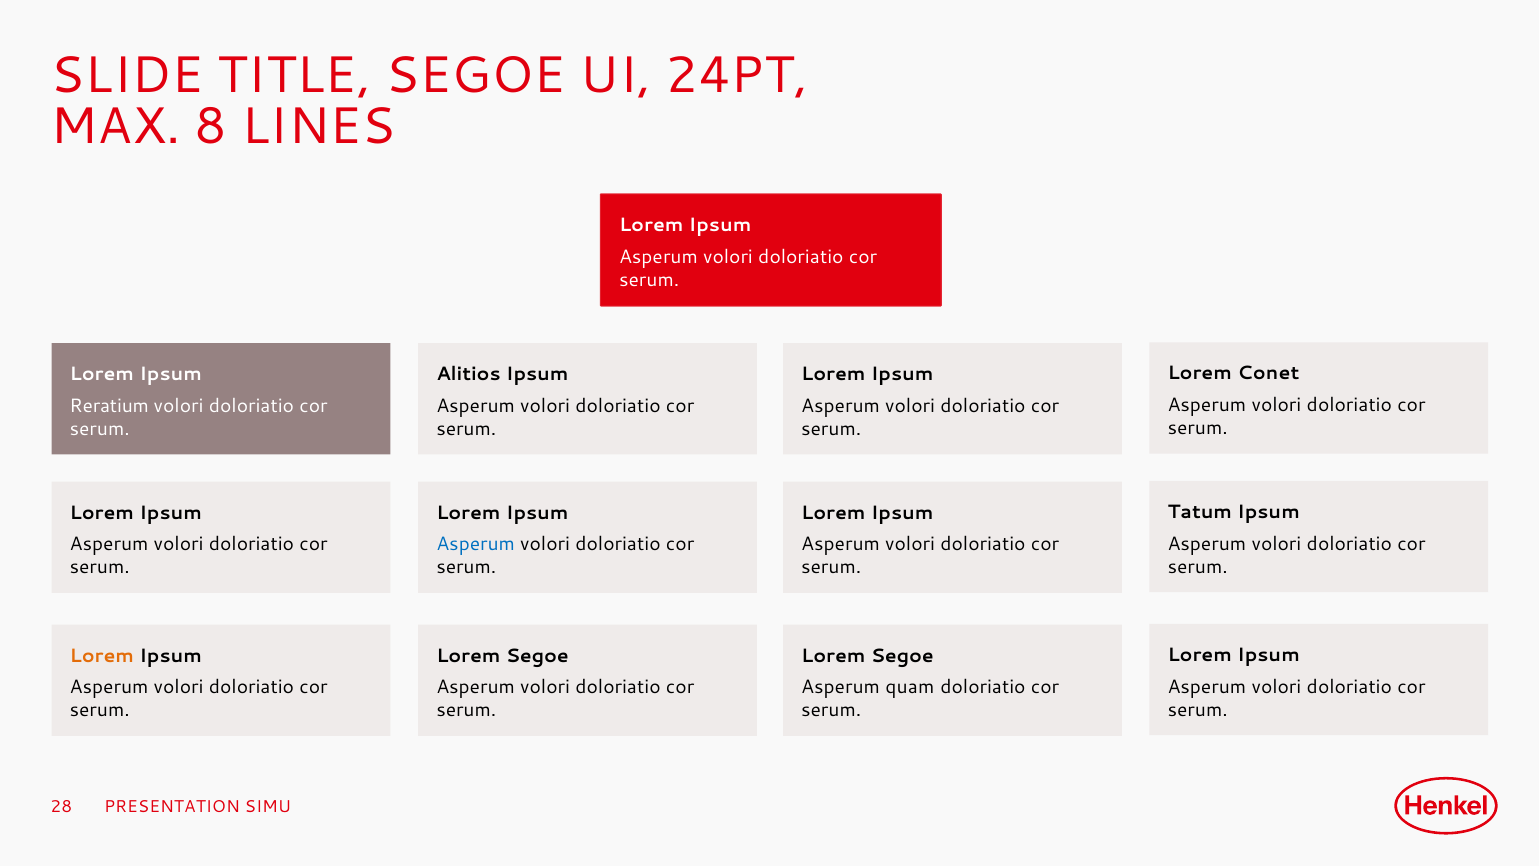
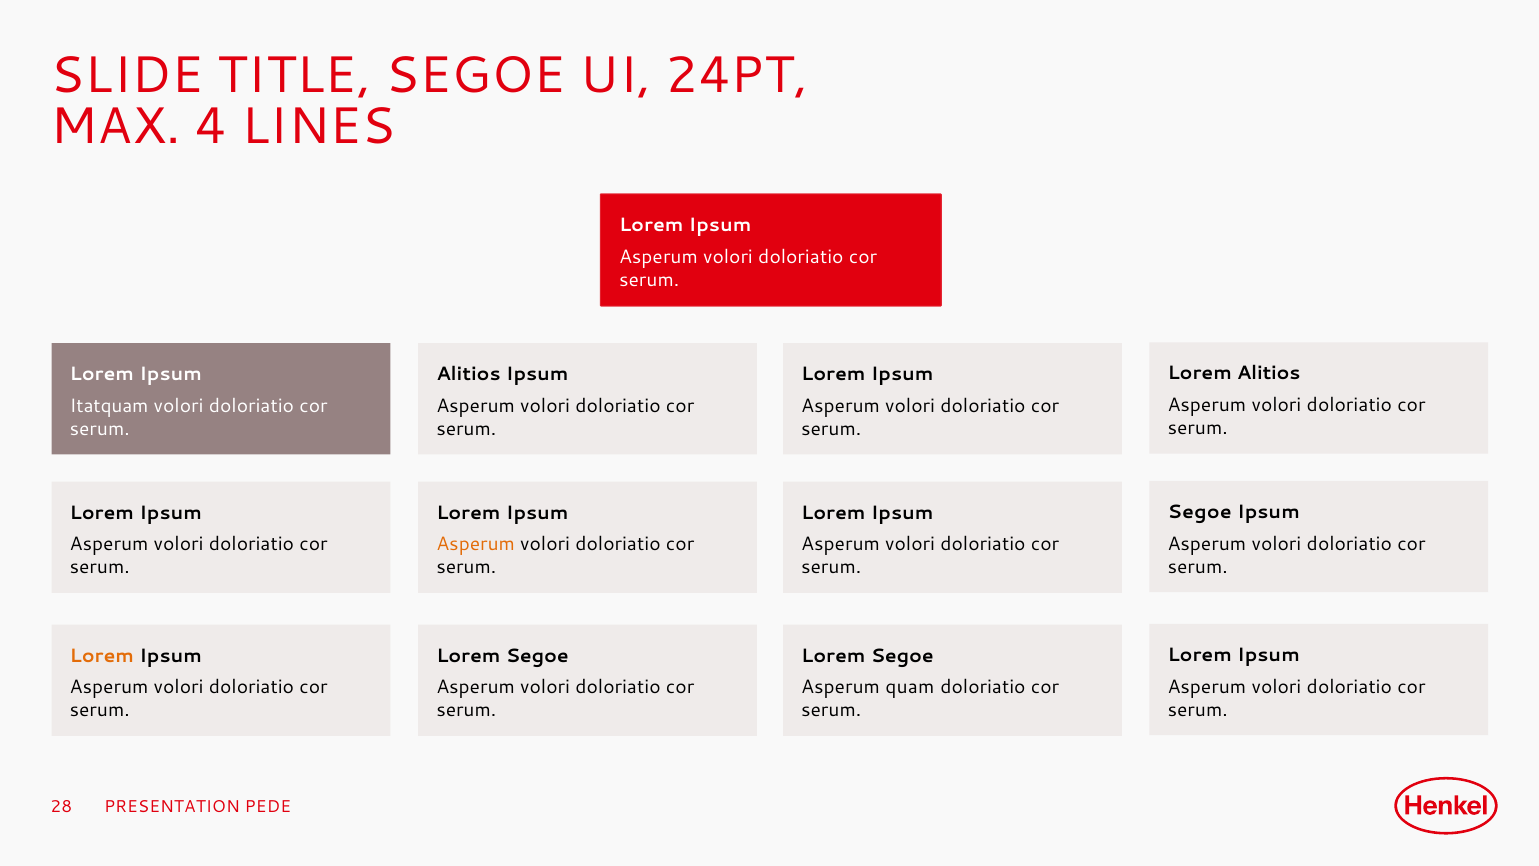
8: 8 -> 4 (211, 126)
Lorem Conet: Conet -> Alitios (1269, 373)
Reratium: Reratium -> Itatquam (109, 406)
Tatum: Tatum -> Segoe (1200, 512)
Asperum colour: blue -> orange (476, 544)
SIMU: SIMU -> PEDE (268, 806)
